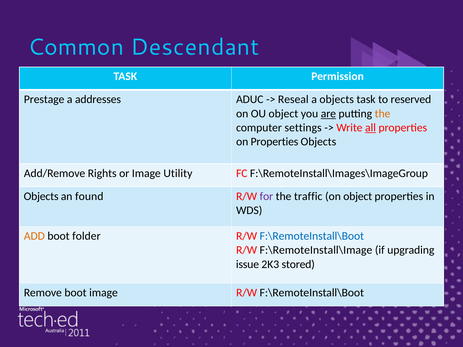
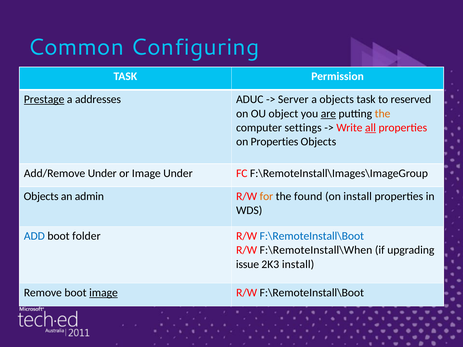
Descendant: Descendant -> Configuring (195, 47)
Prestage underline: none -> present (44, 100)
Reseal: Reseal -> Server (293, 100)
Add/Remove Rights: Rights -> Under (102, 173)
Image Utility: Utility -> Under (178, 173)
found: found -> admin (89, 196)
for colour: purple -> orange (266, 196)
traffic: traffic -> found (308, 196)
on object: object -> install (358, 196)
ADD colour: orange -> blue (34, 236)
F:\RemoteInstall\Image: F:\RemoteInstall\Image -> F:\RemoteInstall\When (316, 250)
2K3 stored: stored -> install (298, 264)
image underline: none -> present (104, 293)
